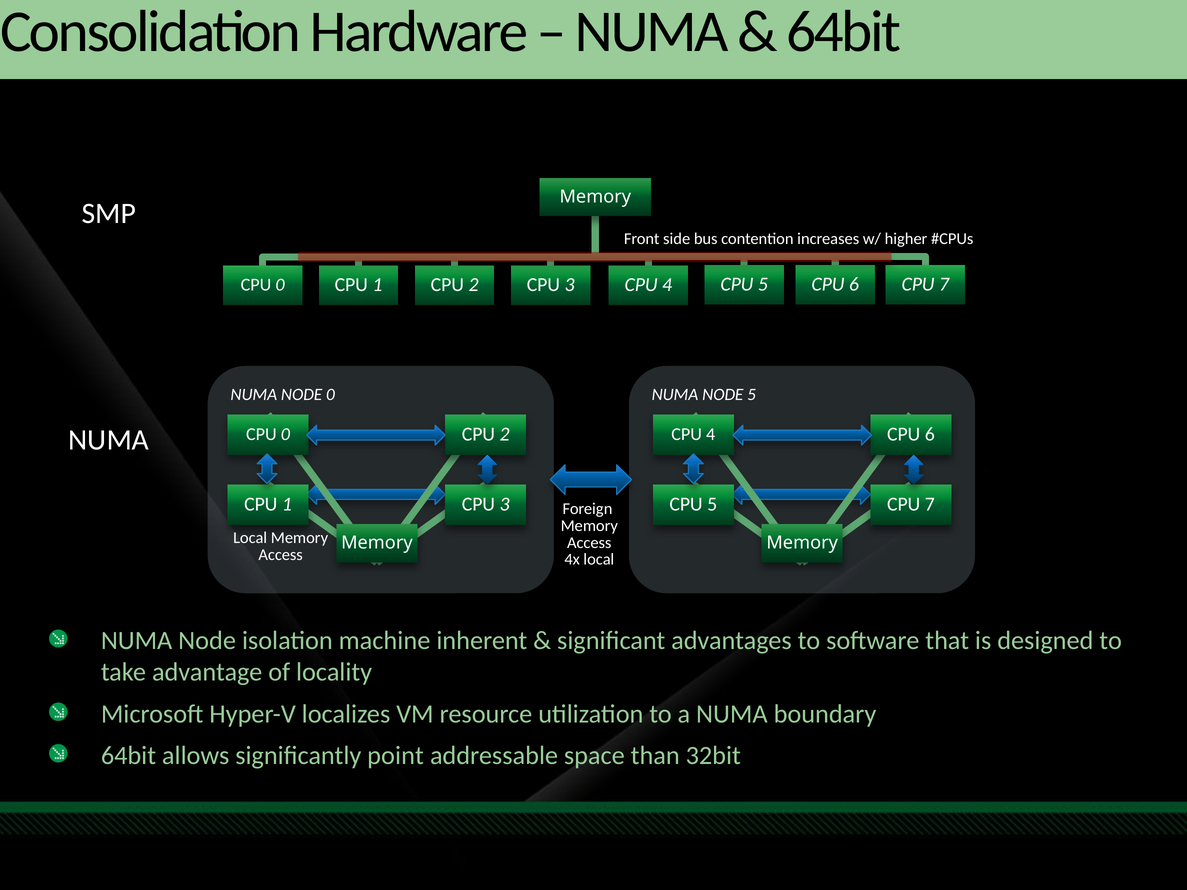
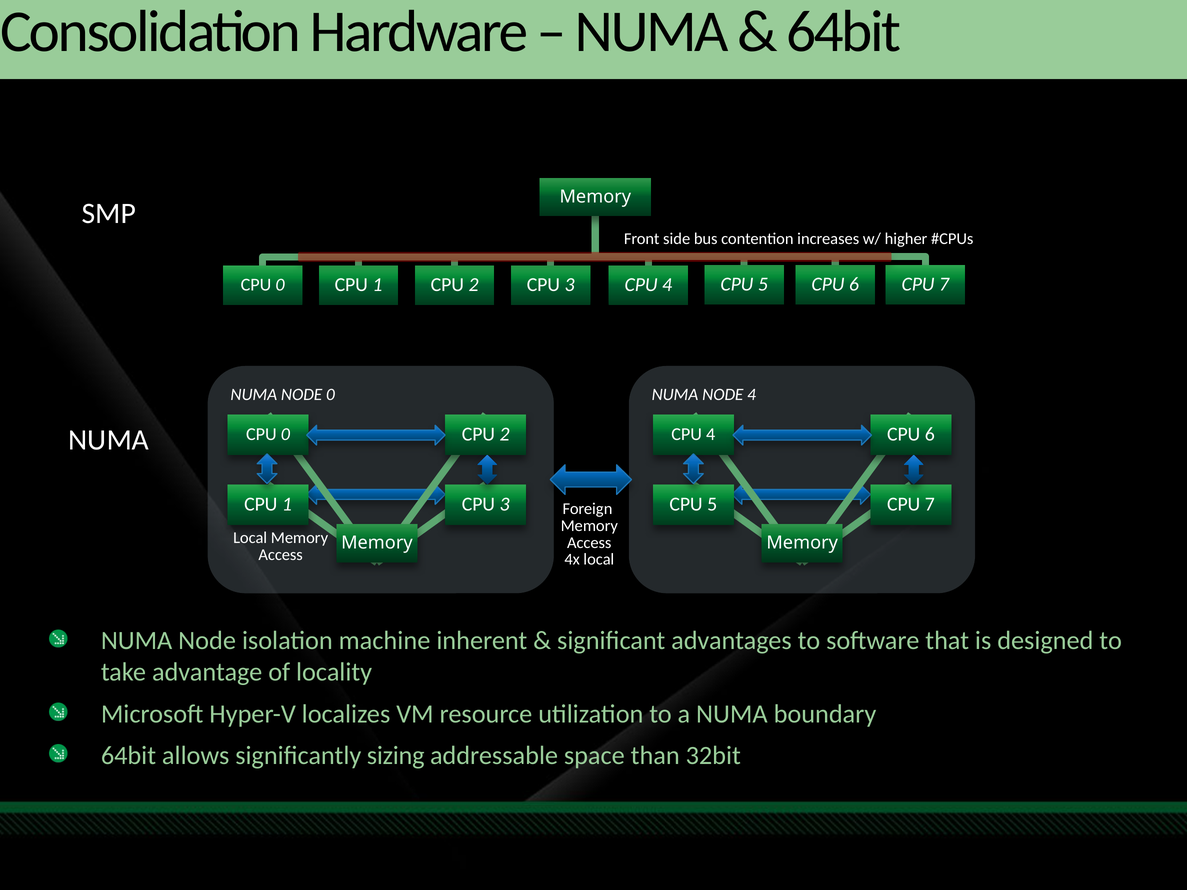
NODE 5: 5 -> 4 (752, 394)
point: point -> sizing (396, 756)
